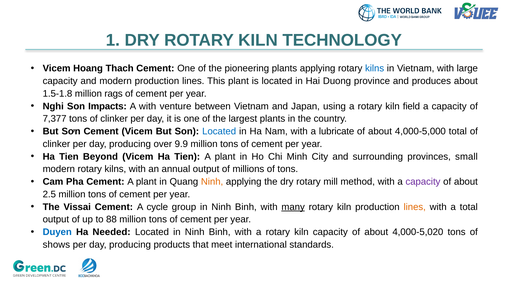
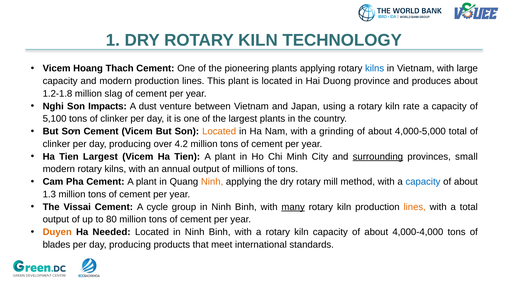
1.5-1.8: 1.5-1.8 -> 1.2-1.8 (57, 94)
rags: rags -> slag (113, 94)
A with: with -> dust (148, 106)
field: field -> rate (411, 106)
7,377: 7,377 -> 5,100 (55, 119)
Located colour: blue -> orange (219, 131)
lubricate: lubricate -> grinding (337, 131)
9.9: 9.9 -> 4.2 (181, 144)
Tien Beyond: Beyond -> Largest (100, 156)
surrounding underline: none -> present (378, 156)
capacity colour: purple -> blue (423, 182)
2.5: 2.5 -> 1.3 (49, 194)
88: 88 -> 80 (111, 219)
Duyen colour: blue -> orange (57, 232)
4,000-5,020: 4,000-5,020 -> 4,000-4,000 (418, 232)
shows: shows -> blades (56, 244)
